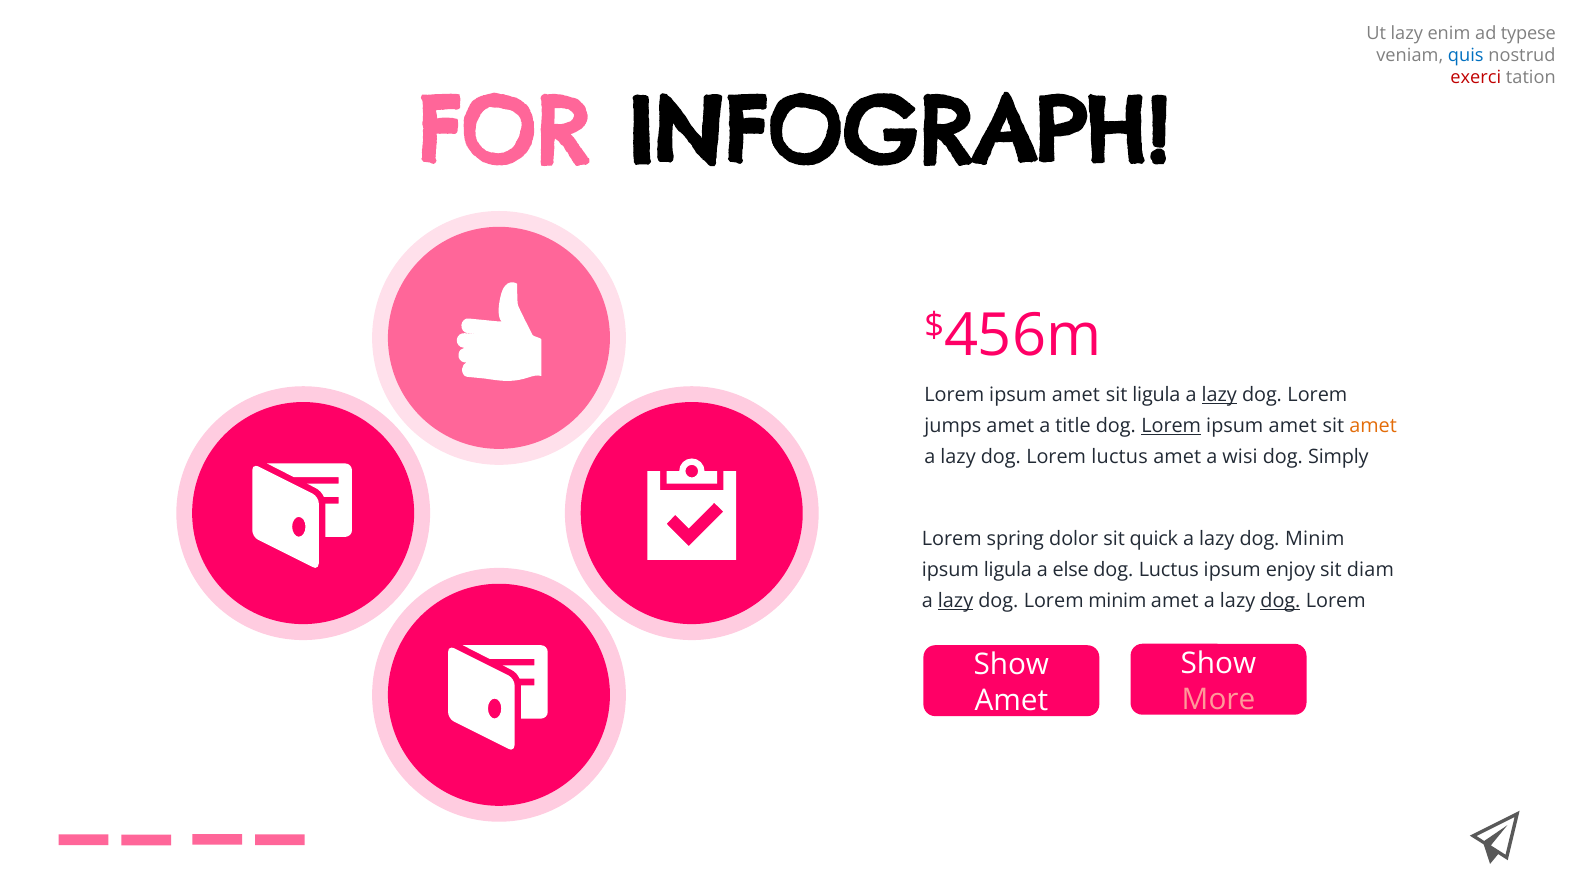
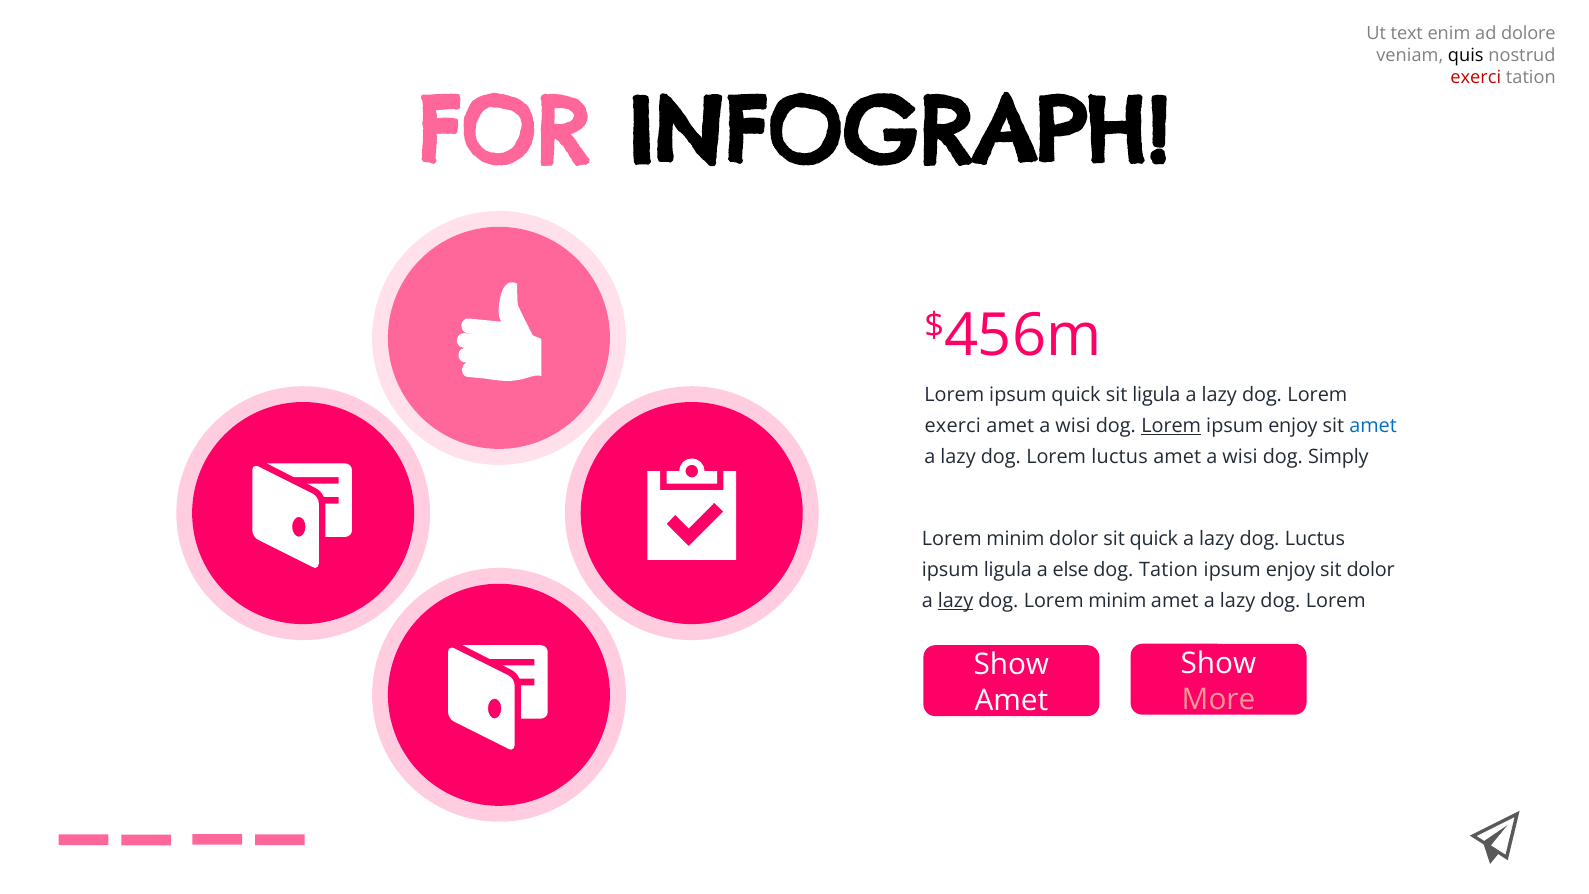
Ut lazy: lazy -> text (1407, 33)
typese: typese -> dolore (1528, 33)
quis colour: blue -> black (1466, 55)
amet: amet -> quick (1076, 395)
lazy underline: present -> none (1219, 395)
jumps: jumps -> exerci (953, 426)
title: title -> wisi (1073, 426)
amet: amet -> enjoy (1293, 426)
amet colour: orange -> blue (1373, 426)
spring: spring -> minim (1015, 539)
dog Minim: Minim -> Luctus (1315, 539)
dog Luctus: Luctus -> Tation (1169, 570)
sit diam: diam -> dolor (1371, 570)
dog underline: present -> none (1280, 601)
